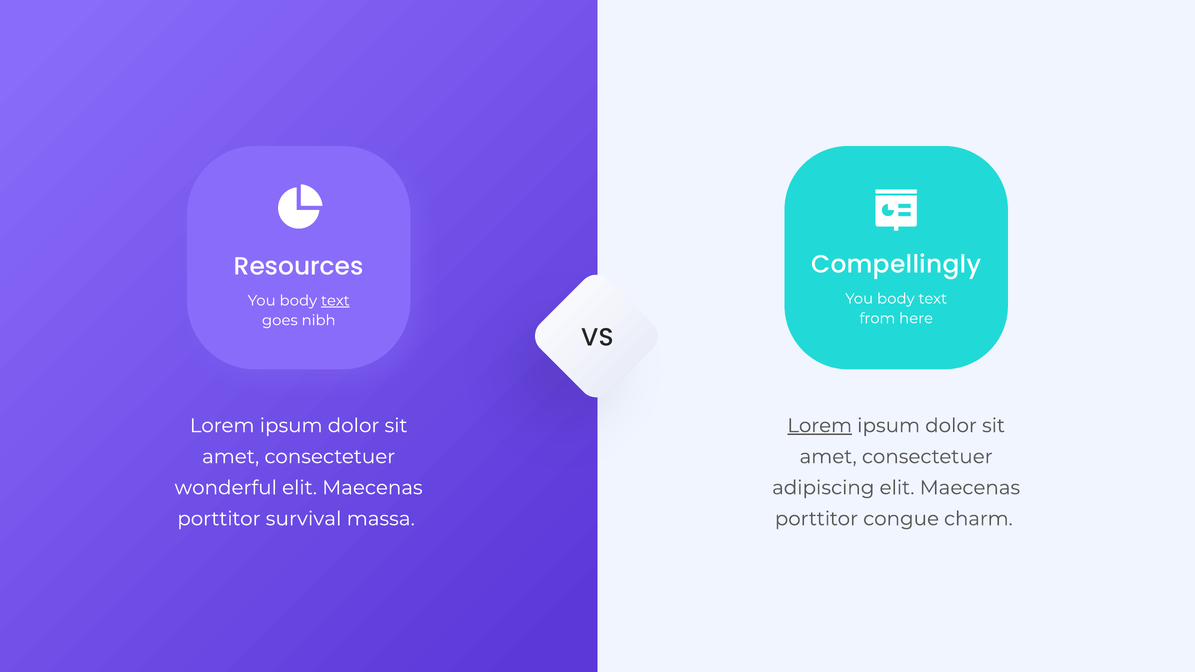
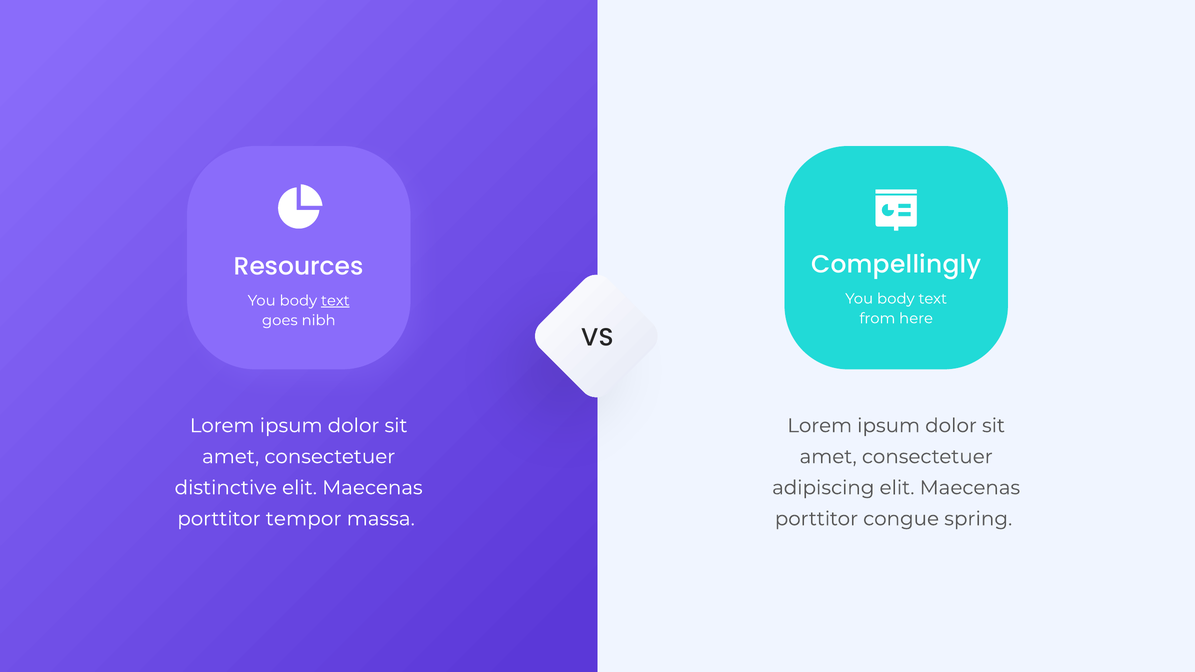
Lorem underline: present -> none (820, 426)
wonderful: wonderful -> distinctive (226, 488)
survival: survival -> tempor (304, 519)
charm: charm -> spring (978, 519)
